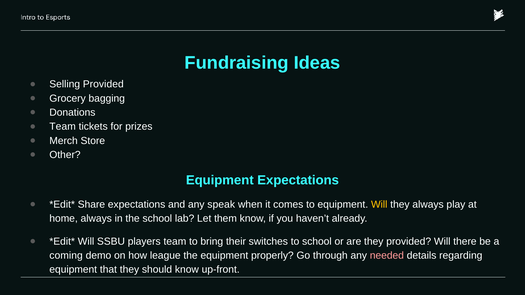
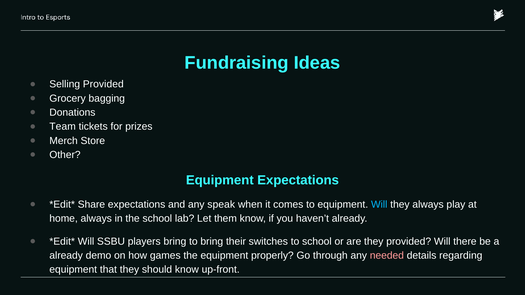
Will colour: yellow -> light blue (379, 205)
players team: team -> bring (175, 242)
coming: coming -> already (66, 256)
league: league -> games (165, 256)
